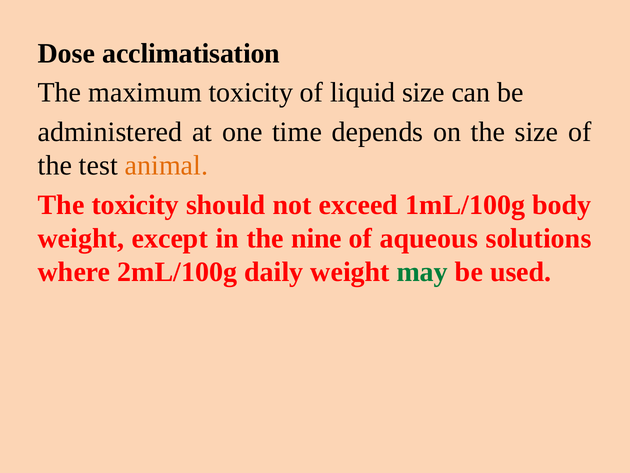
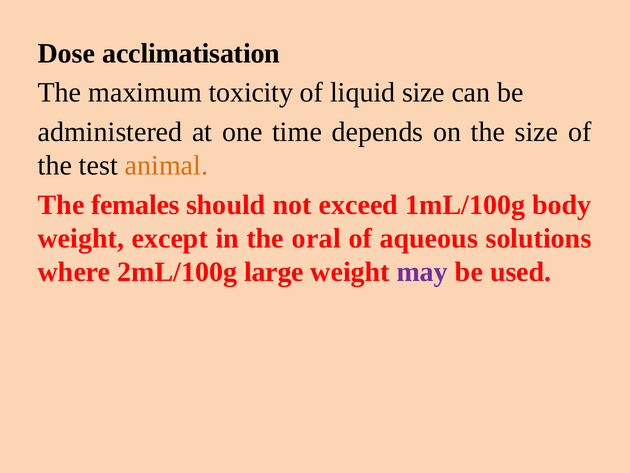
The toxicity: toxicity -> females (135, 205)
nine: nine -> oral (316, 238)
daily: daily -> large (274, 272)
may colour: green -> purple (422, 272)
